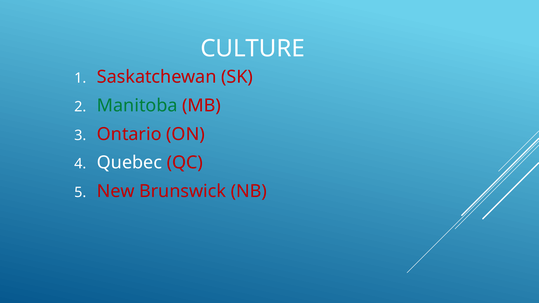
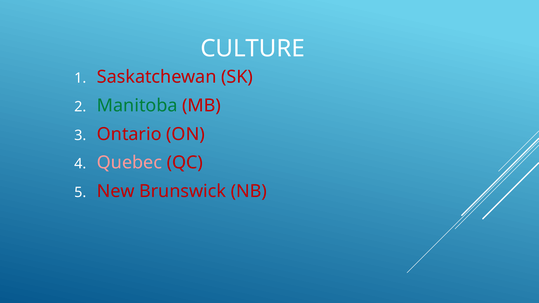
Quebec colour: white -> pink (129, 163)
